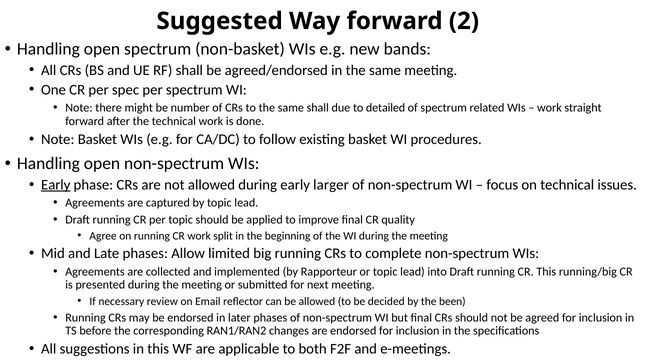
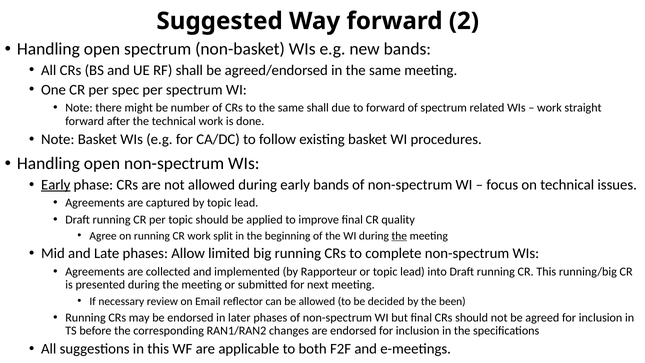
to detailed: detailed -> forward (386, 108)
early larger: larger -> bands (331, 185)
the underline: none -> present (399, 236)
